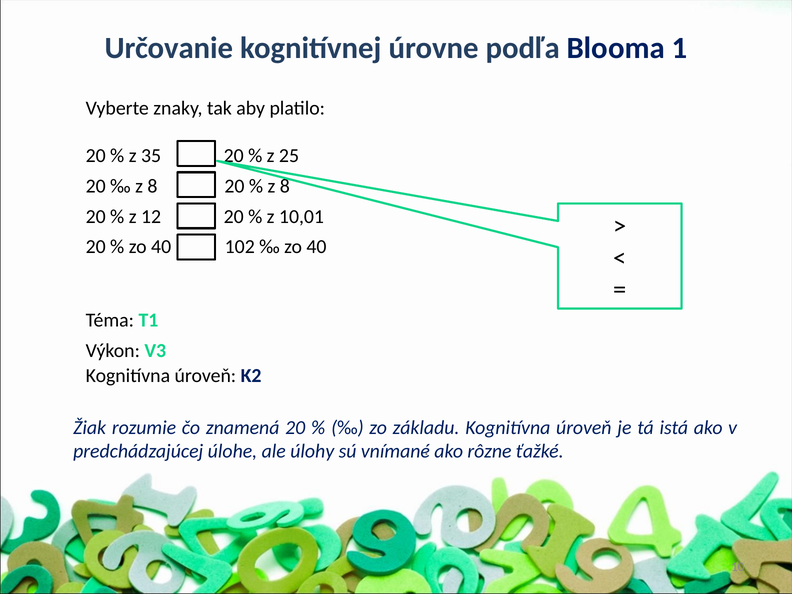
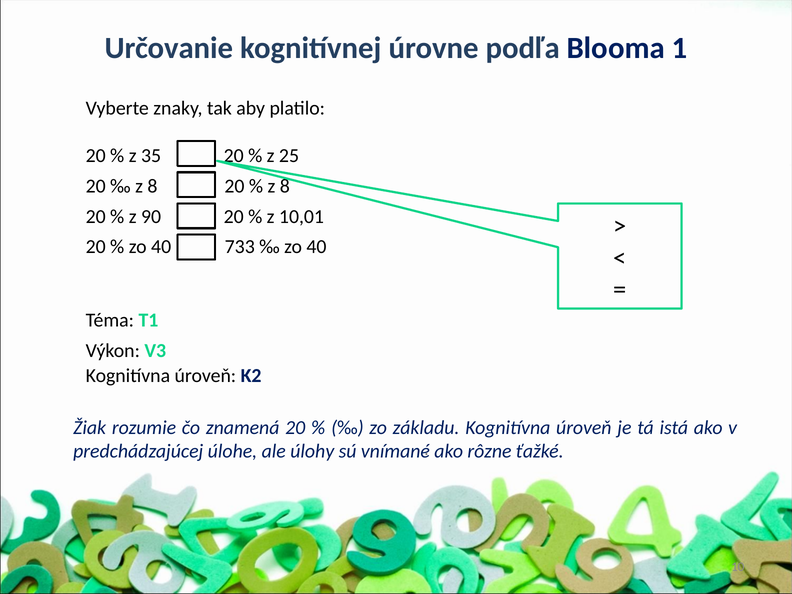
12: 12 -> 90 (151, 217)
102: 102 -> 733 (240, 247)
